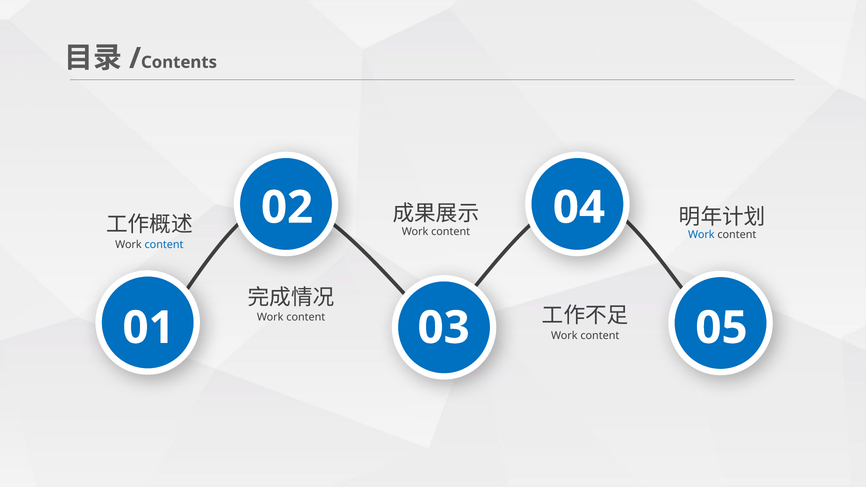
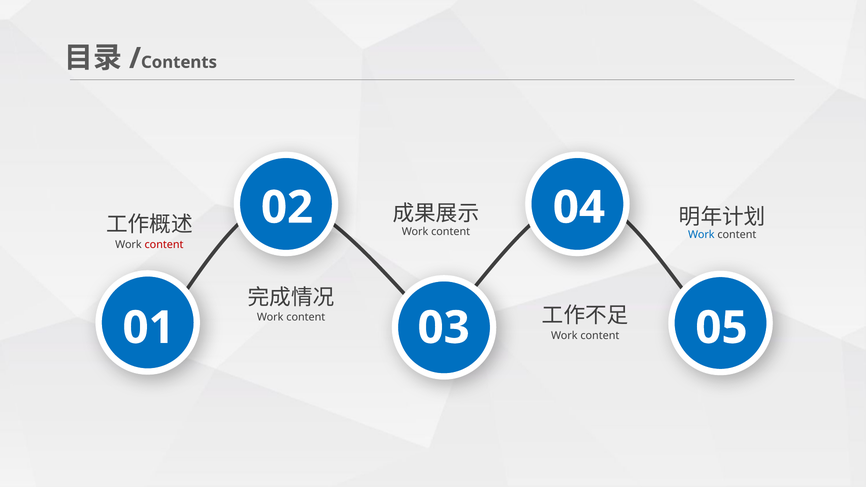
content colour: blue -> red (164, 245)
